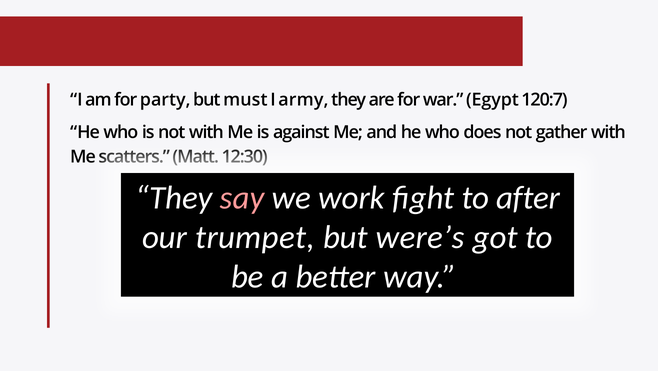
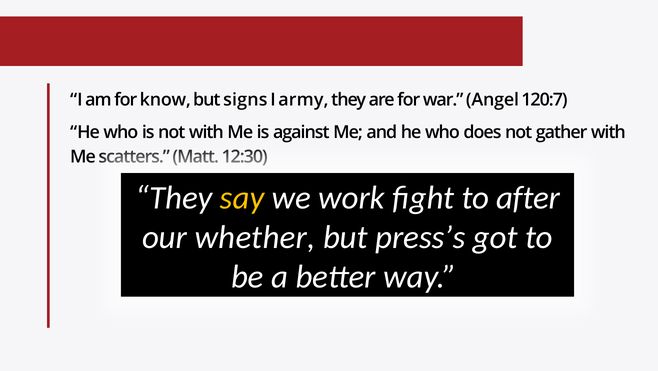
party: party -> know (165, 100)
must: must -> signs (245, 100)
Egypt: Egypt -> Angel (492, 100)
say colour: pink -> yellow (242, 198)
trumpet: trumpet -> whether (255, 237)
were’s: were’s -> press’s (420, 237)
